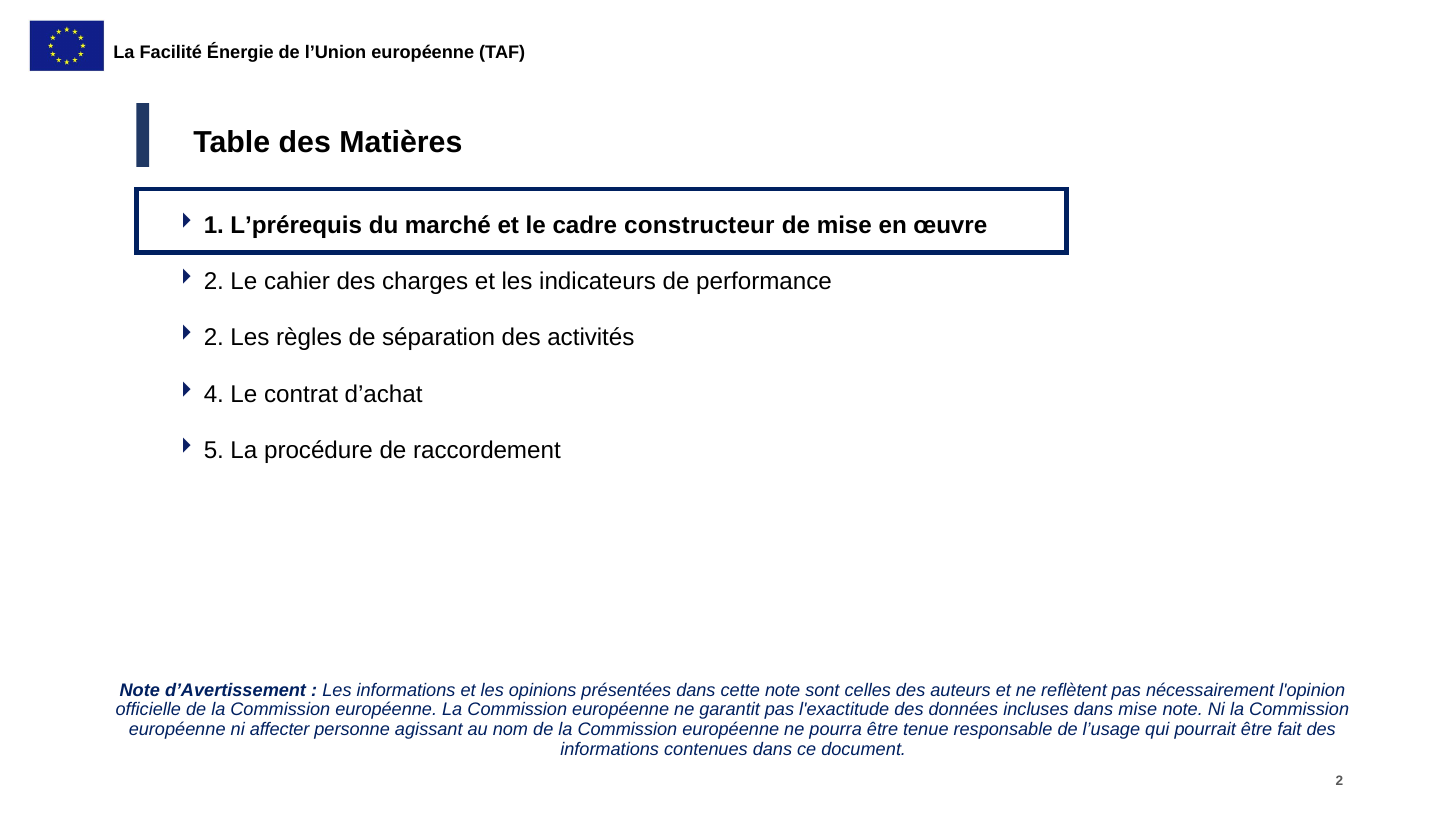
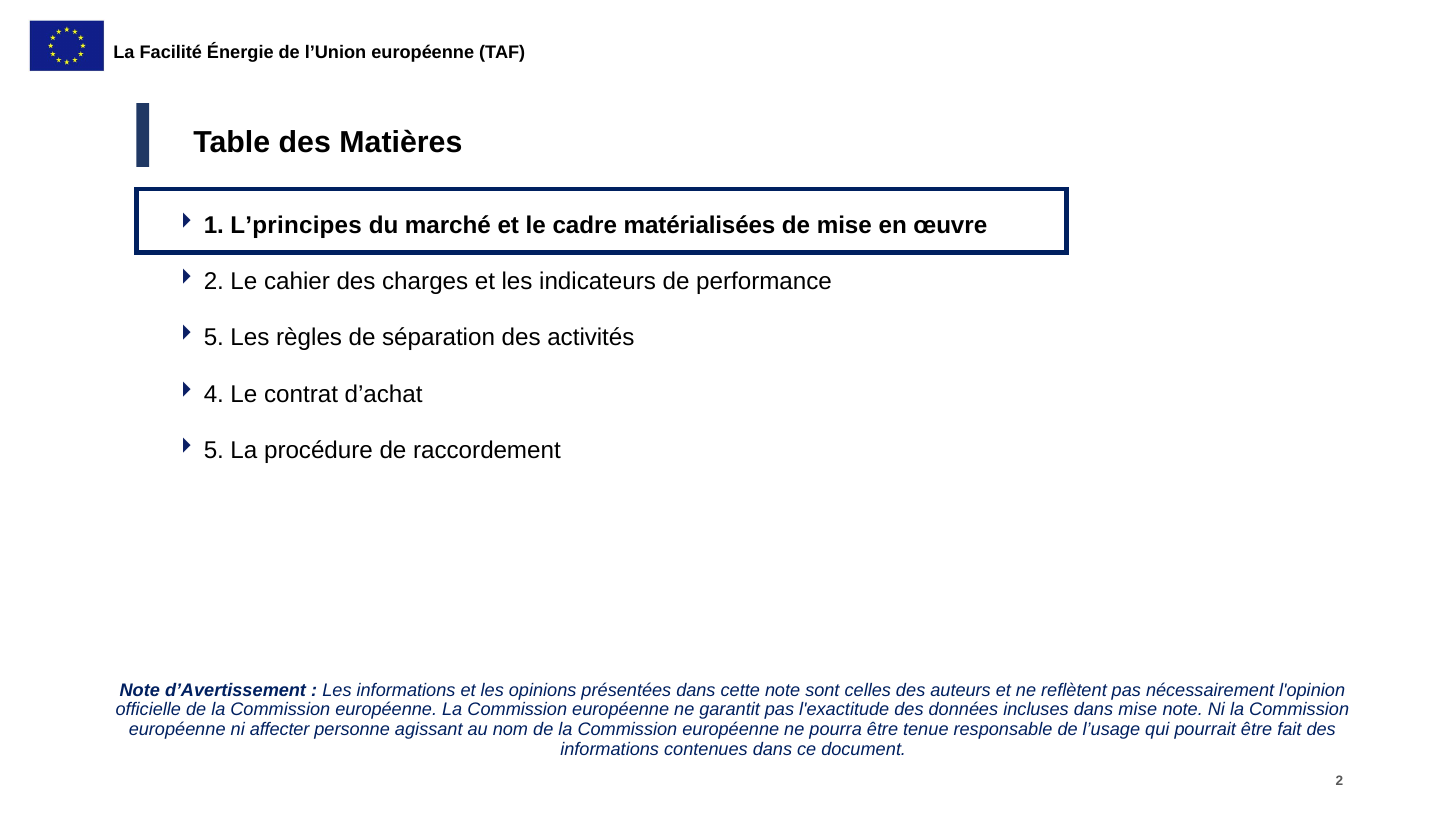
L’prérequis: L’prérequis -> L’principes (296, 225)
constructeur: constructeur -> matérialisées (700, 225)
2: 2 -> 5 (214, 338)
